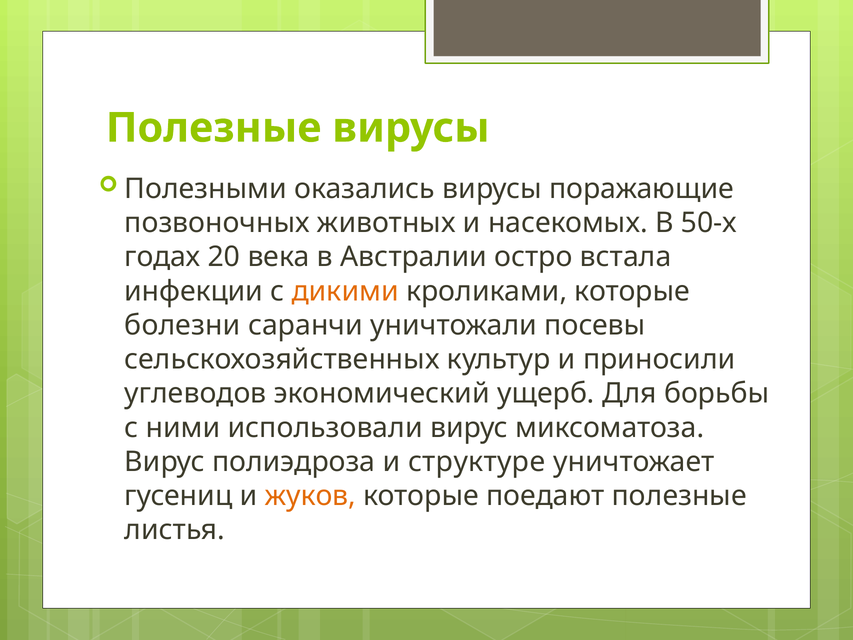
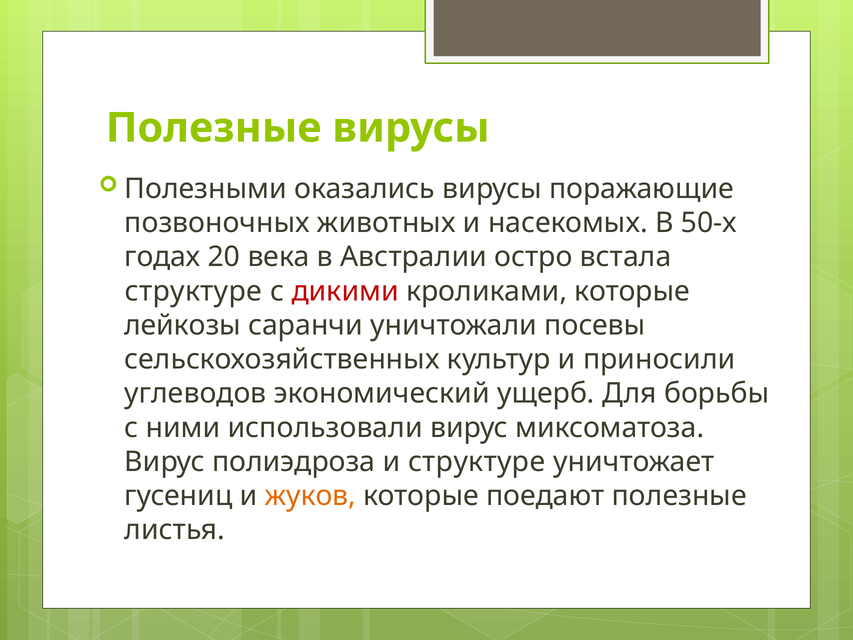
инфекции: инфекции -> структуре (193, 291)
дикими colour: orange -> red (345, 291)
болезни: болезни -> лейкозы (183, 325)
